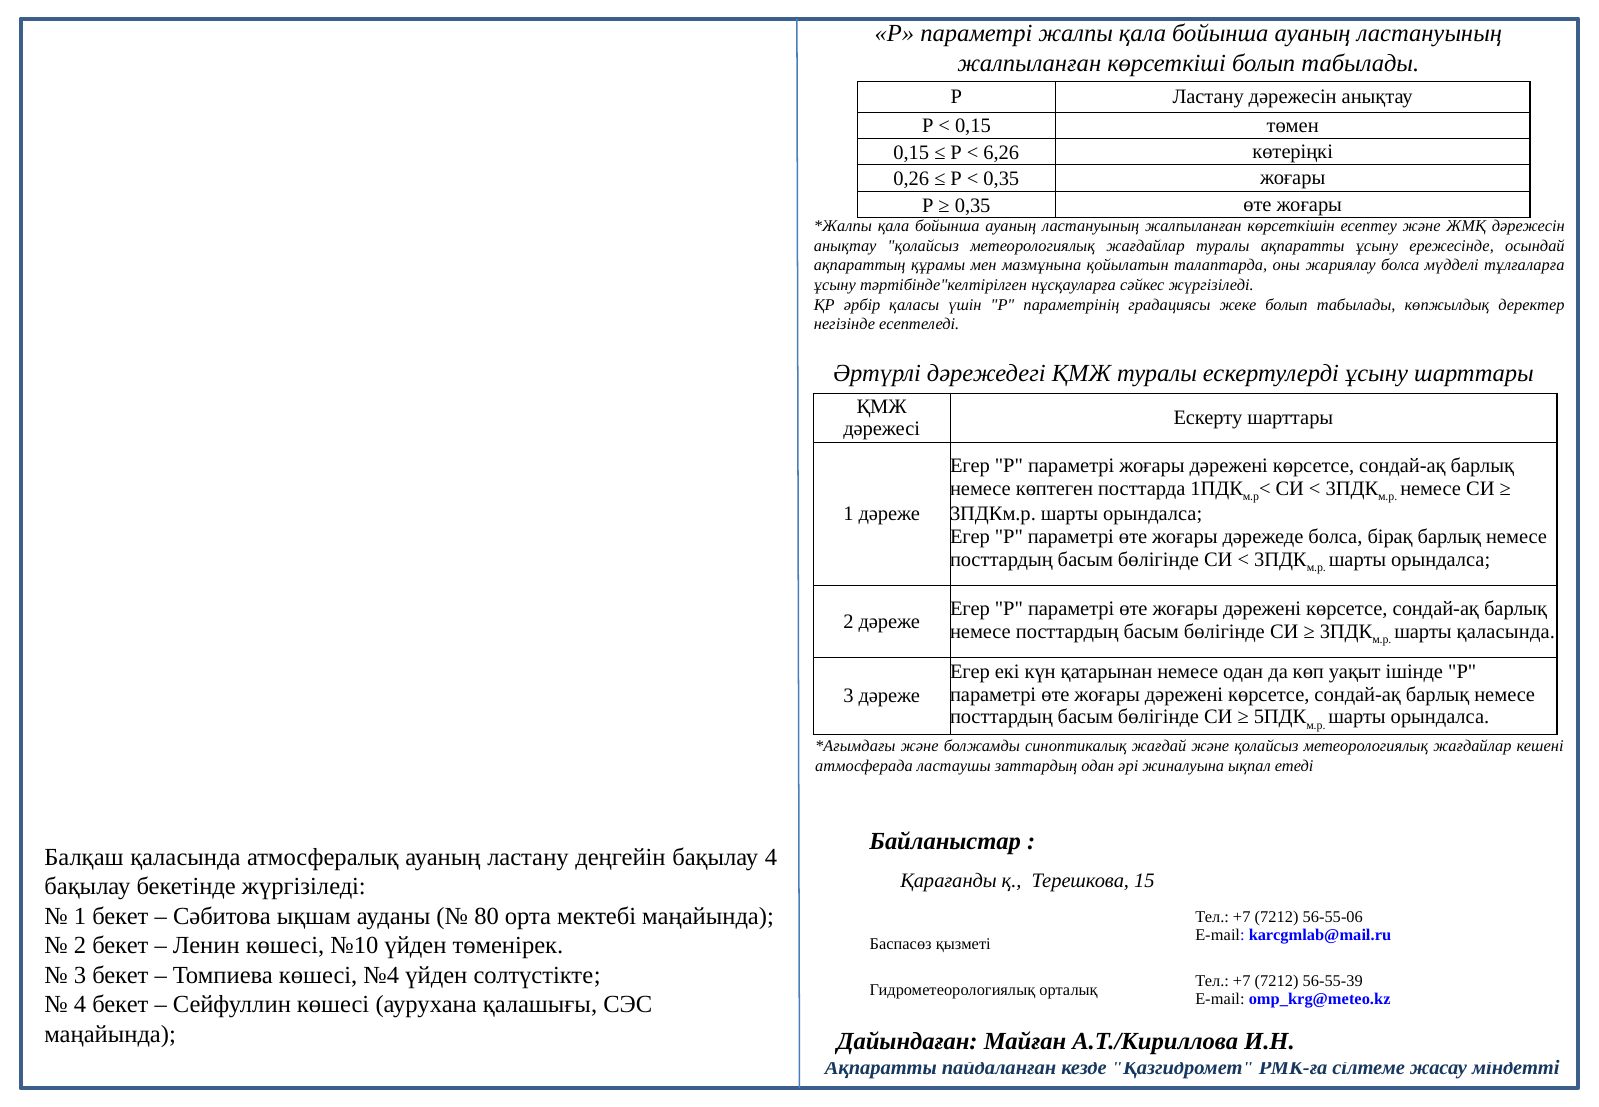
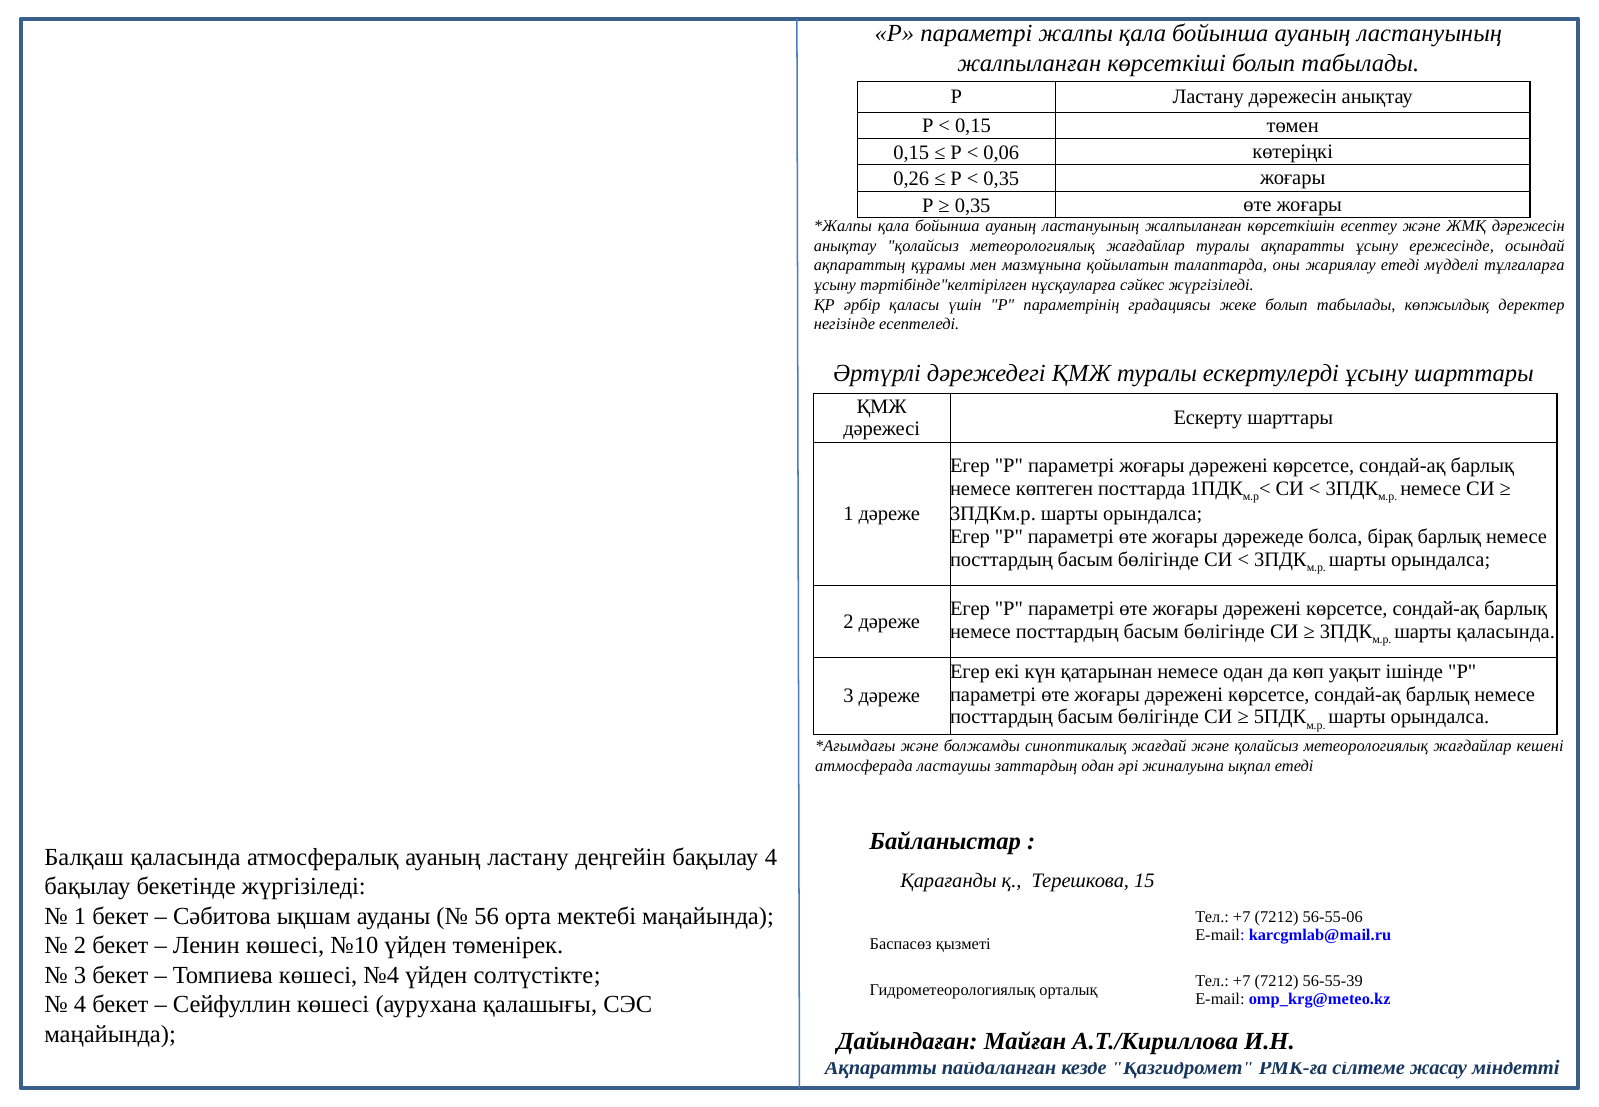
6,26: 6,26 -> 0,06 (1001, 153)
жариялау болса: болса -> етеді (1400, 265)
80: 80 -> 56 (487, 916)
